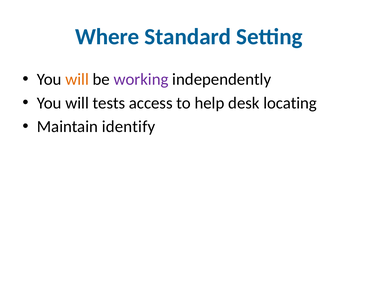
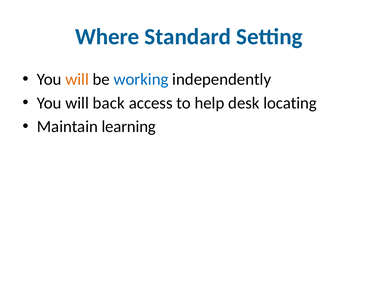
working colour: purple -> blue (141, 79)
tests: tests -> back (109, 103)
identify: identify -> learning (129, 126)
